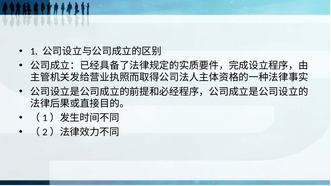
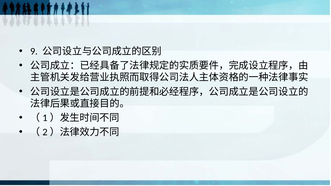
1: 1 -> 9 (34, 51)
